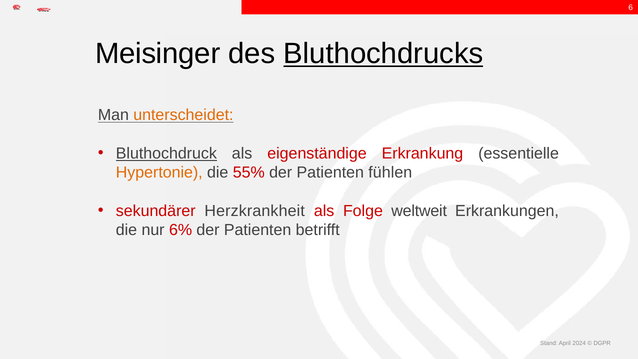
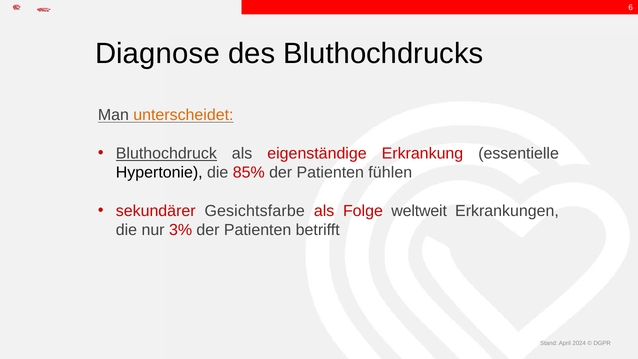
Meisinger: Meisinger -> Diagnose (157, 54)
Bluthochdrucks underline: present -> none (383, 54)
Hypertonie colour: orange -> black (159, 173)
55%: 55% -> 85% (249, 173)
Herzkrankheit: Herzkrankheit -> Gesichtsfarbe (255, 211)
6%: 6% -> 3% (181, 230)
